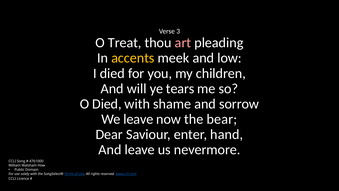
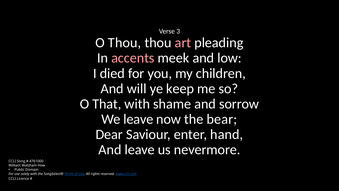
O Treat: Treat -> Thou (125, 43)
accents colour: yellow -> pink (133, 58)
tears: tears -> keep (180, 88)
O Died: Died -> That (107, 104)
